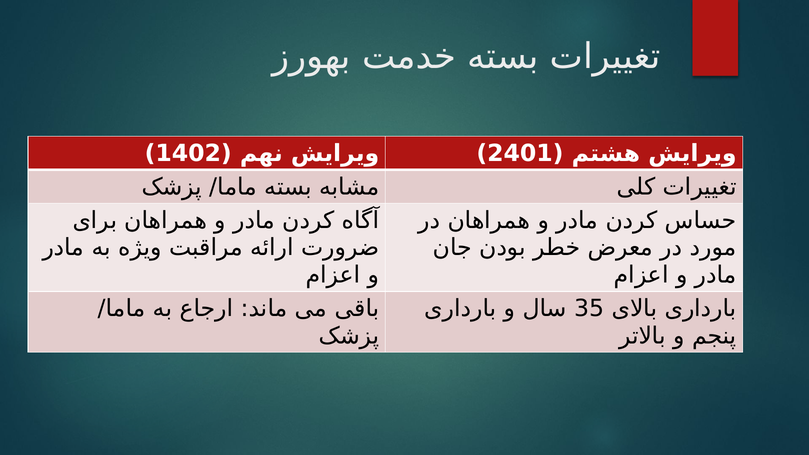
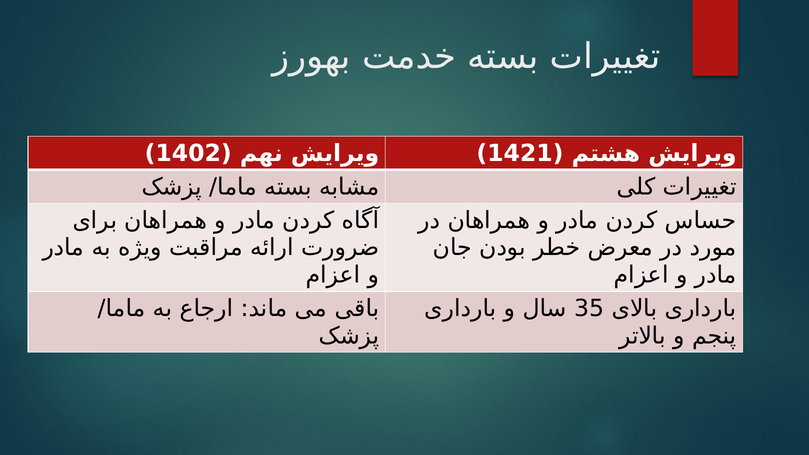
2401: 2401 -> 1421 (520, 153)
